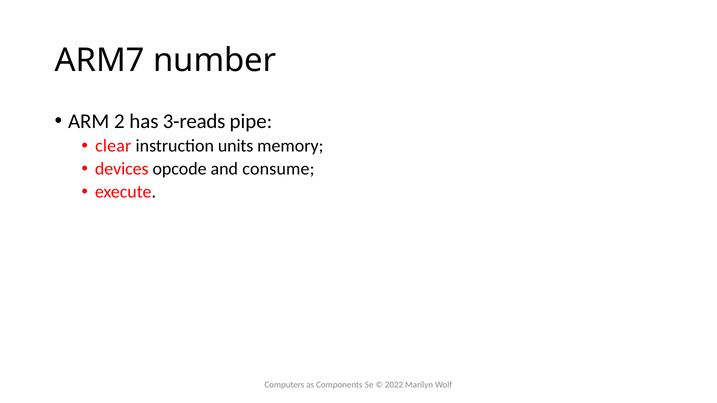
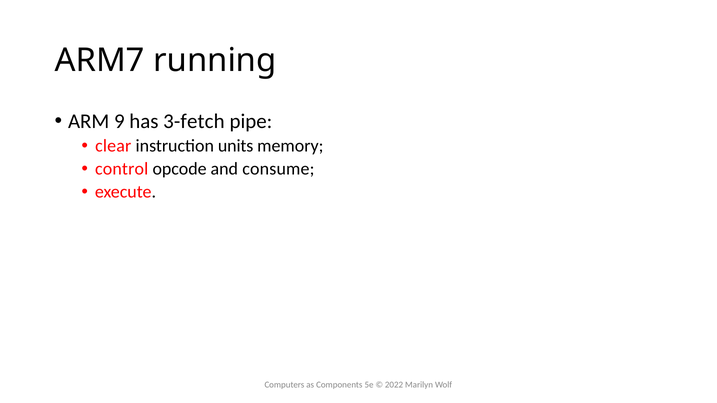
number: number -> running (215, 60)
2: 2 -> 9 (119, 121)
3-reads: 3-reads -> 3-fetch (194, 121)
devices: devices -> control (122, 169)
